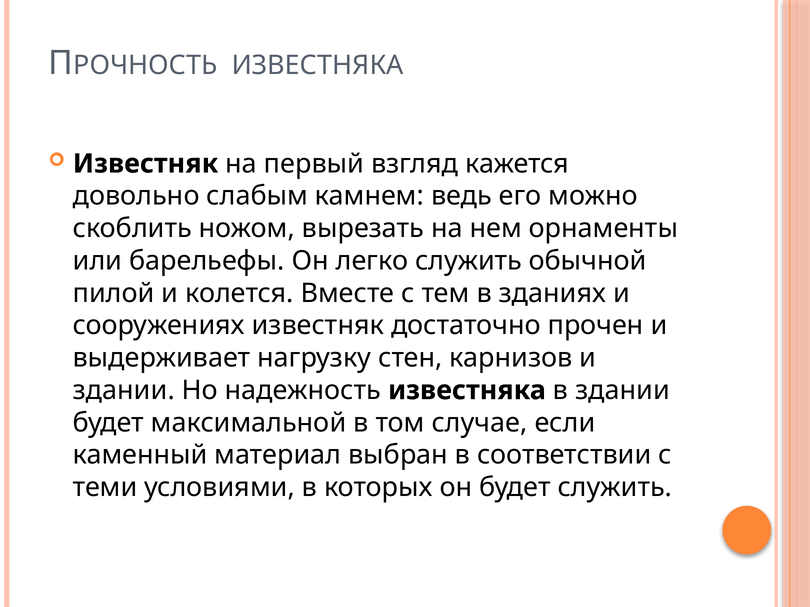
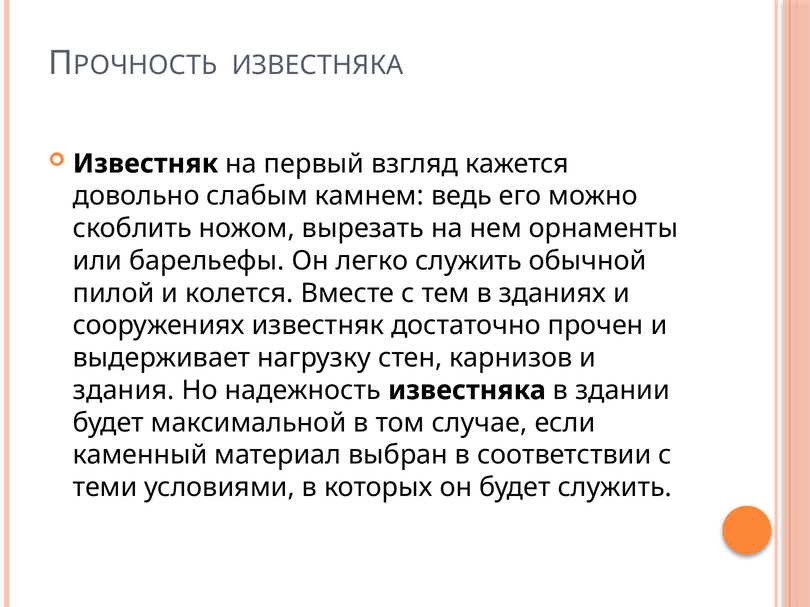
здании: здании -> здания (124, 391)
